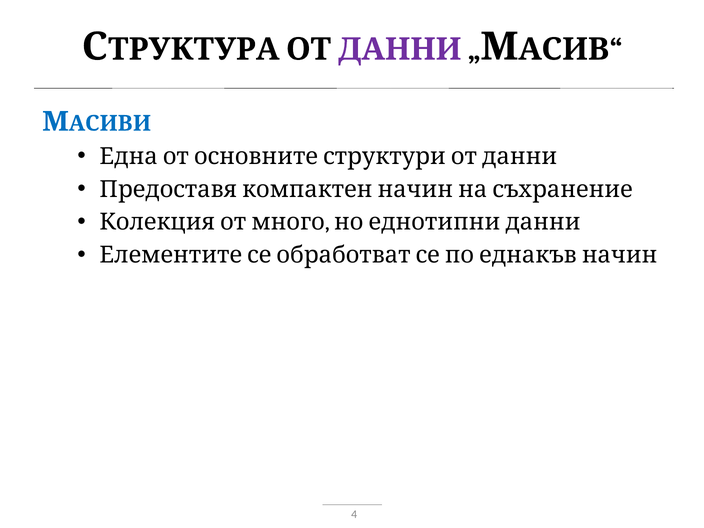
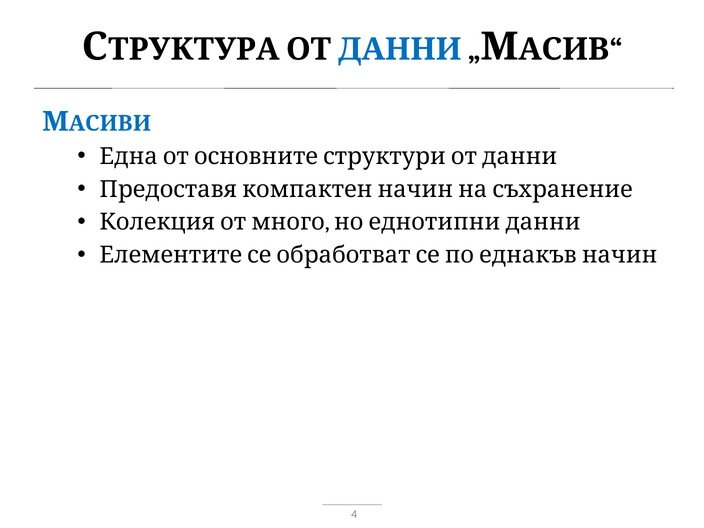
ДАННИ colour: purple -> blue (400, 49)
